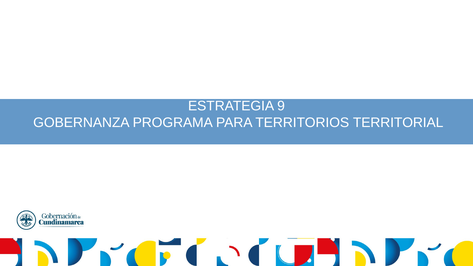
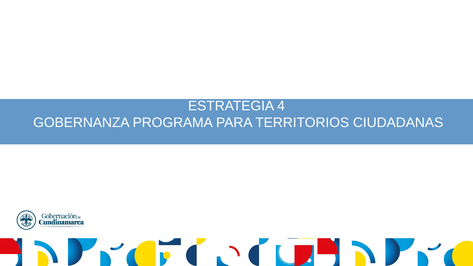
9: 9 -> 4 (281, 106)
TERRITORIAL: TERRITORIAL -> CIUDADANAS (398, 123)
